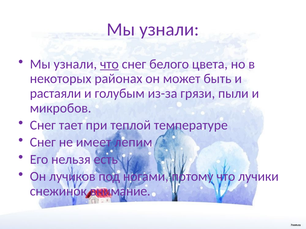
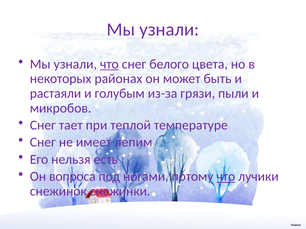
лучиков: лучиков -> вопроса (72, 177)
что underline: none -> present (226, 177)
внимание: внимание -> снежинки (120, 192)
